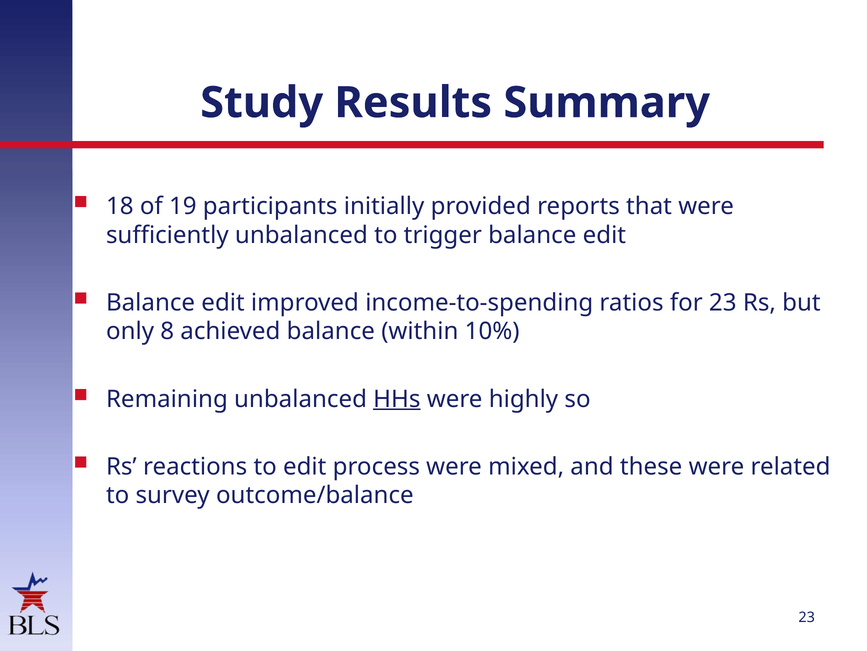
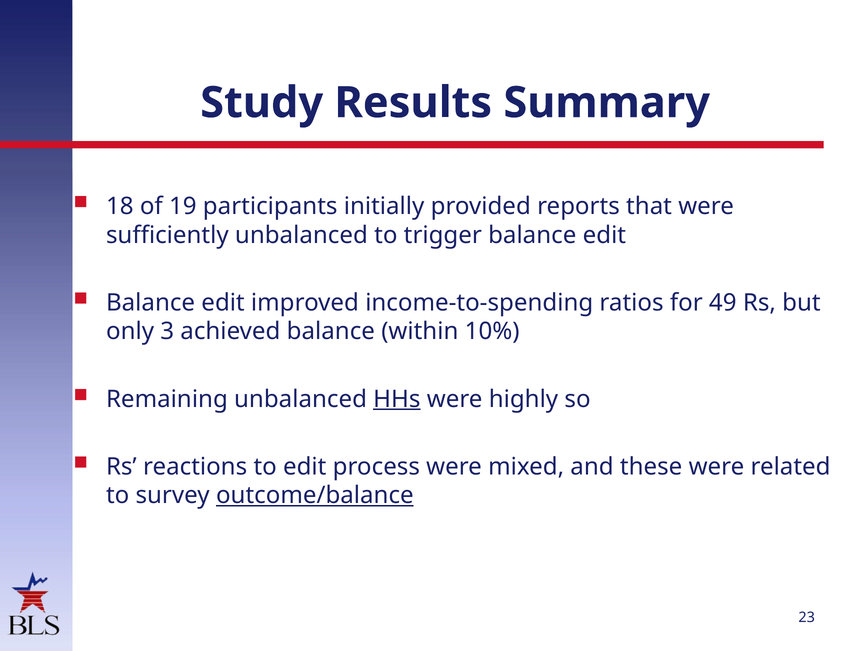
for 23: 23 -> 49 (723, 302)
8: 8 -> 3 (167, 331)
outcome/balance underline: none -> present (315, 495)
